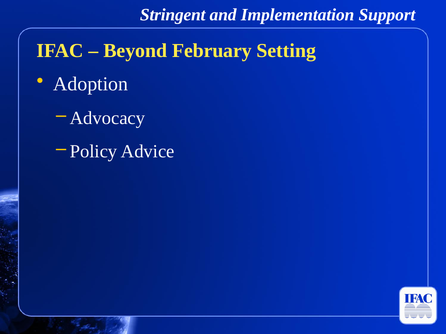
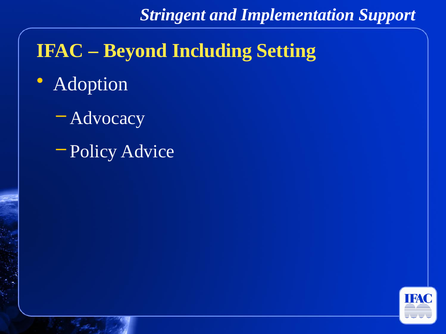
February: February -> Including (212, 51)
